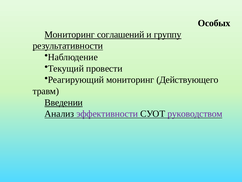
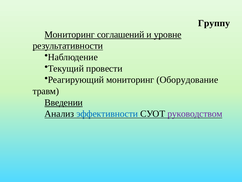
Особых: Особых -> Группу (214, 23)
группу: группу -> уровне (168, 34)
Действующего: Действующего -> Оборудование (187, 80)
эффективности colour: purple -> blue (107, 114)
